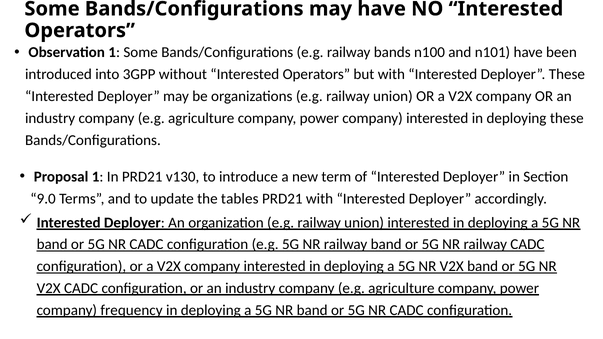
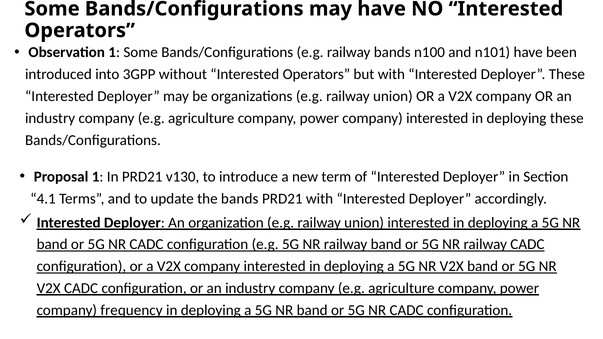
9.0: 9.0 -> 4.1 (43, 199)
the tables: tables -> bands (240, 199)
